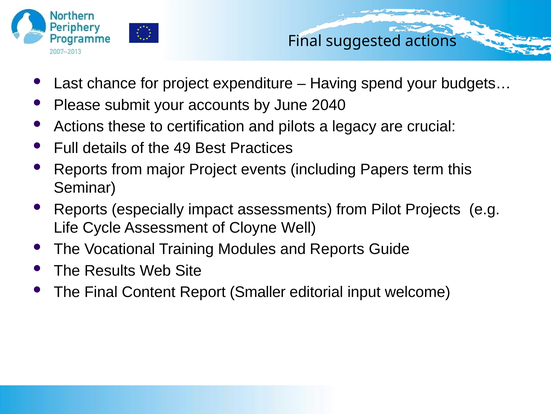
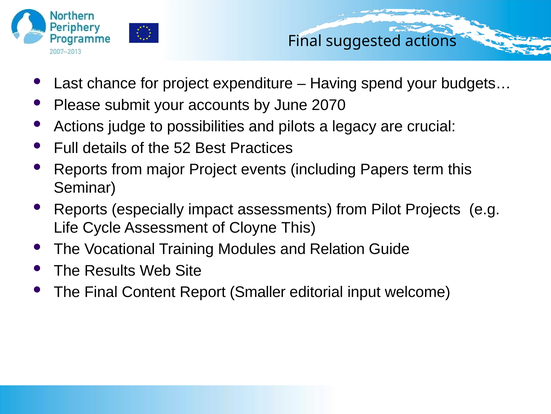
2040: 2040 -> 2070 (329, 105)
these: these -> judge (127, 126)
certification: certification -> possibilities (206, 126)
49: 49 -> 52 (182, 148)
Cloyne Well: Well -> This (299, 227)
and Reports: Reports -> Relation (337, 249)
